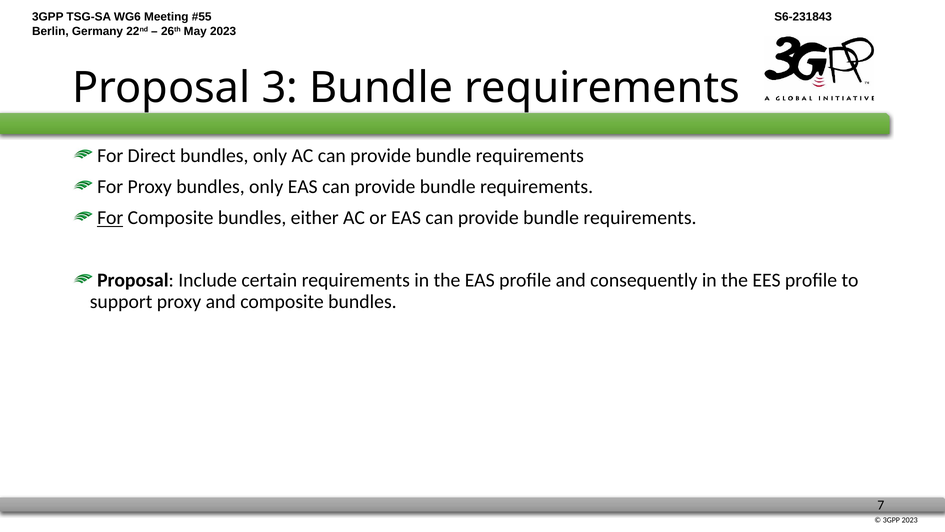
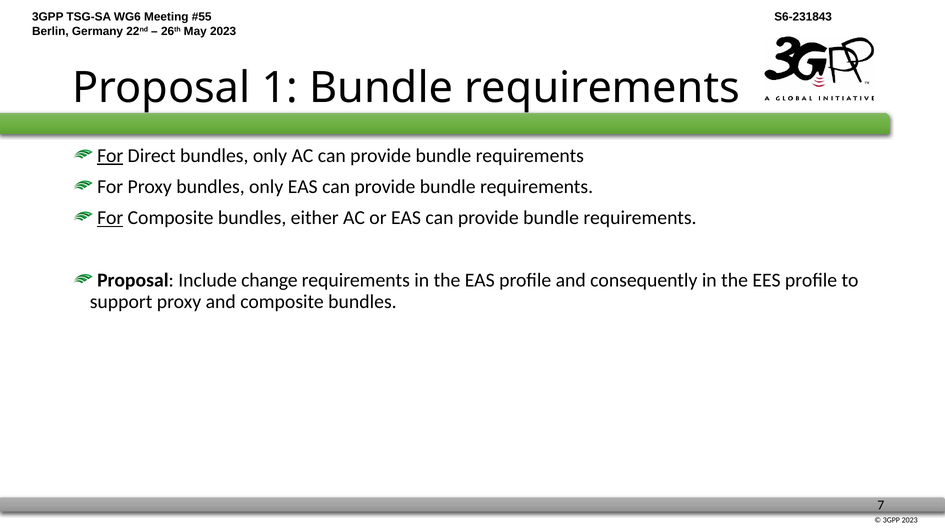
3: 3 -> 1 (280, 88)
For underline: none -> present (110, 156)
certain: certain -> change (269, 280)
